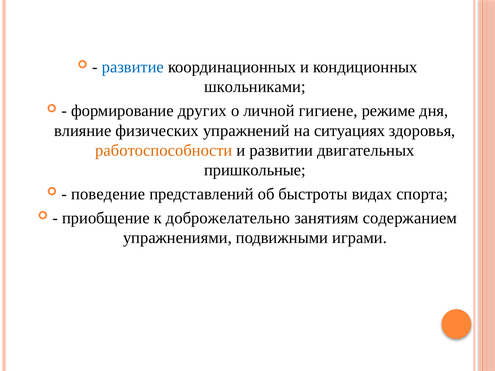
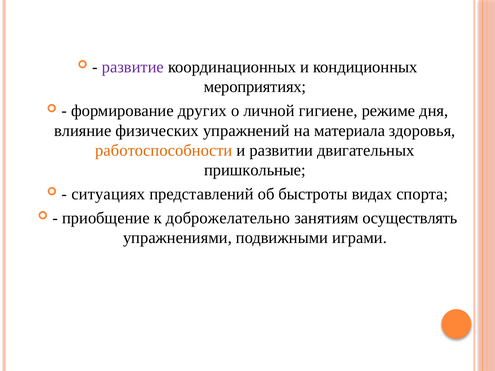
развитие colour: blue -> purple (133, 67)
школьниками: школьниками -> мероприятиях (255, 87)
ситуациях: ситуациях -> материала (350, 131)
поведение: поведение -> ситуациях (108, 194)
содержанием: содержанием -> осуществлять (410, 218)
